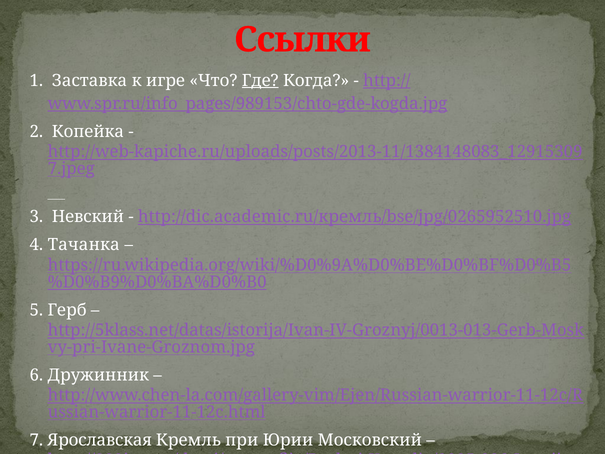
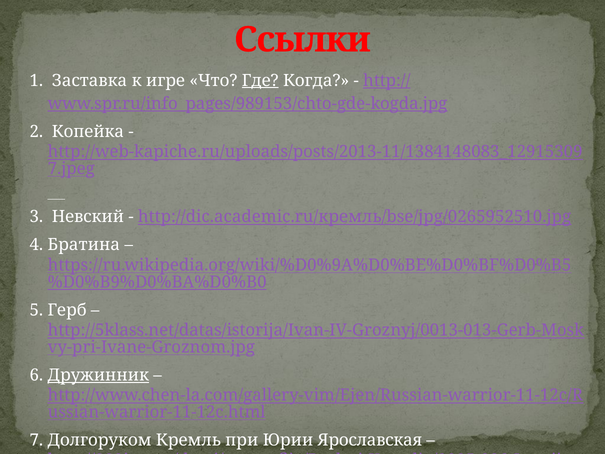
Тачанка: Тачанка -> Братина (84, 245)
Дружинник underline: none -> present (98, 375)
Ярославская: Ярославская -> Долгоруком (100, 440)
Московский: Московский -> Ярославская (370, 440)
